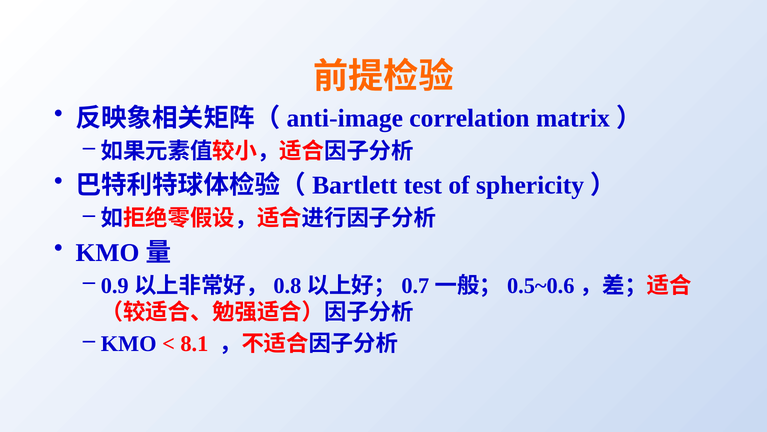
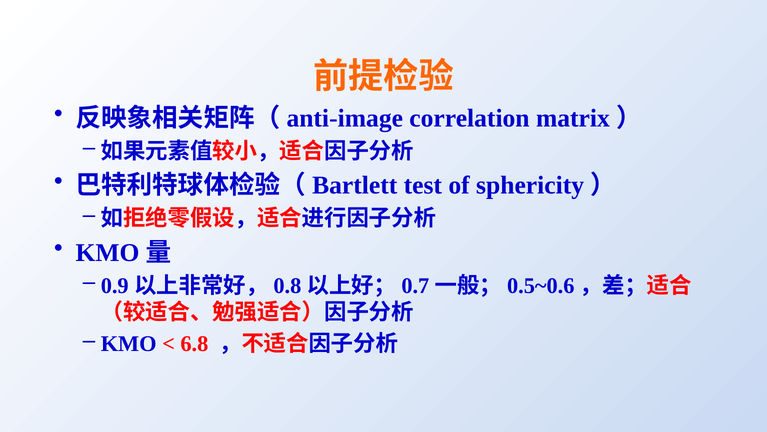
8.1: 8.1 -> 6.8 (194, 344)
